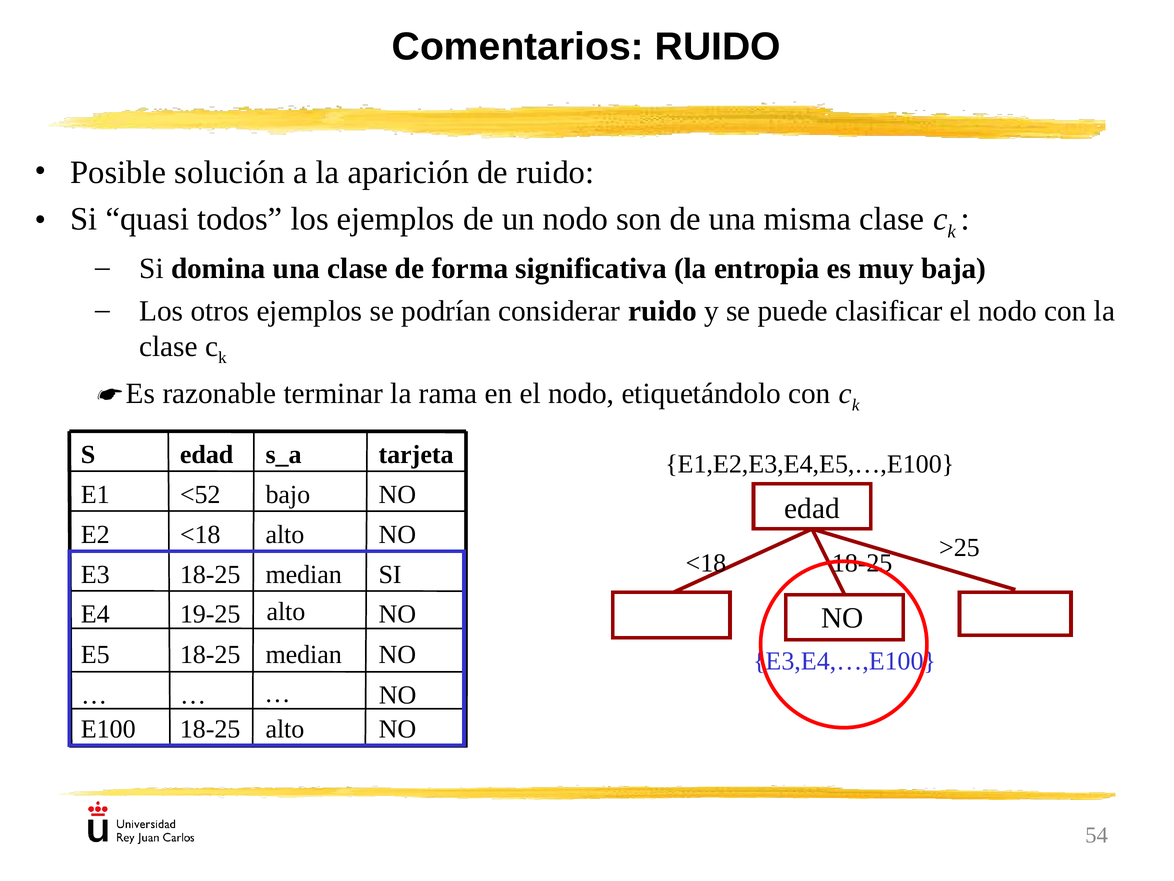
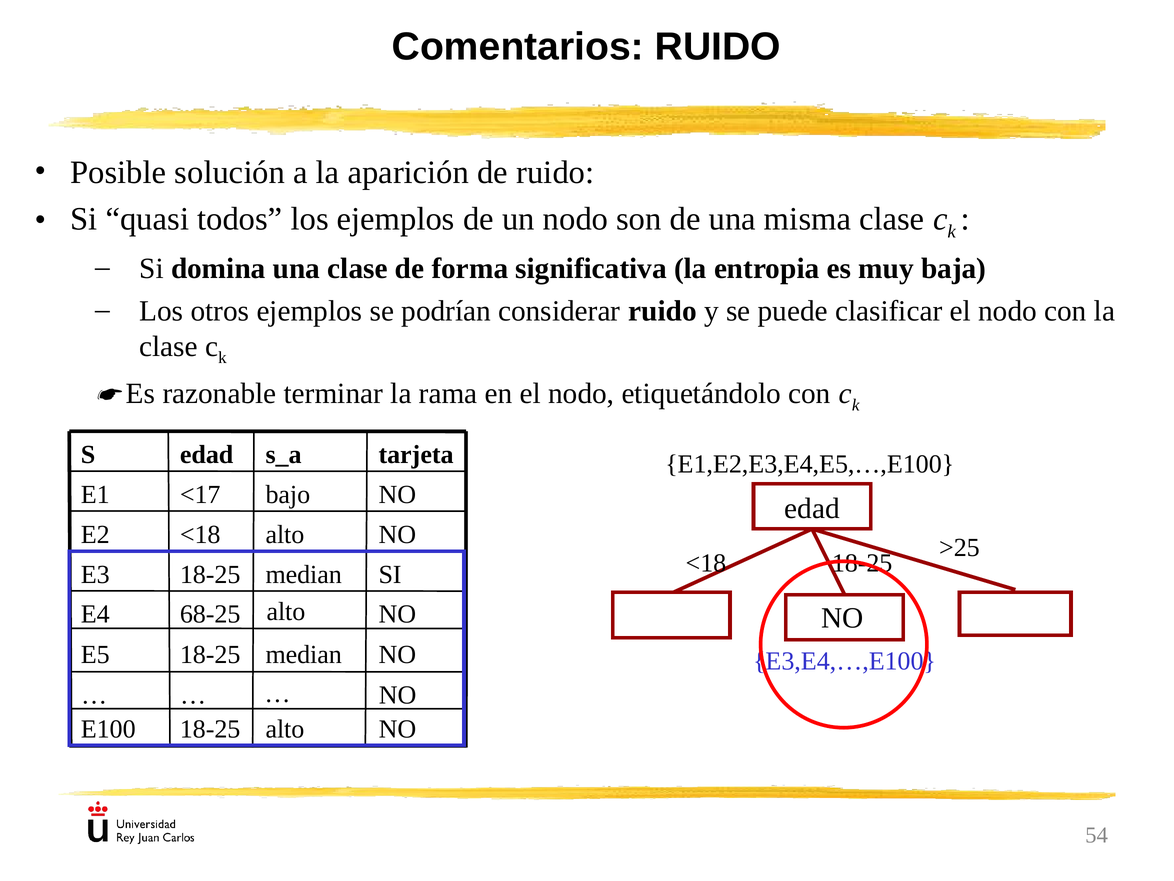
<52: <52 -> <17 (200, 494)
19-25: 19-25 -> 68-25 (210, 614)
